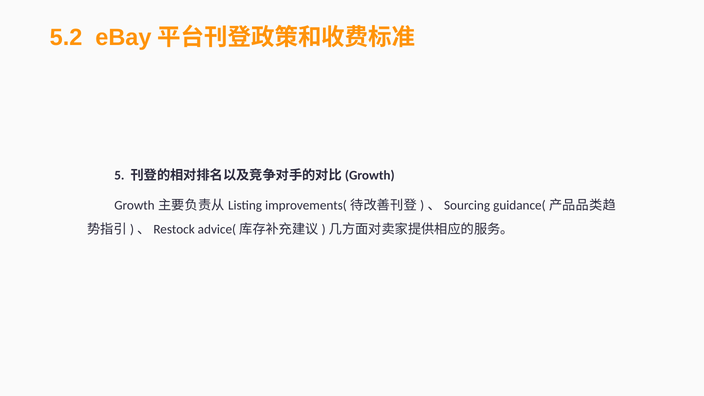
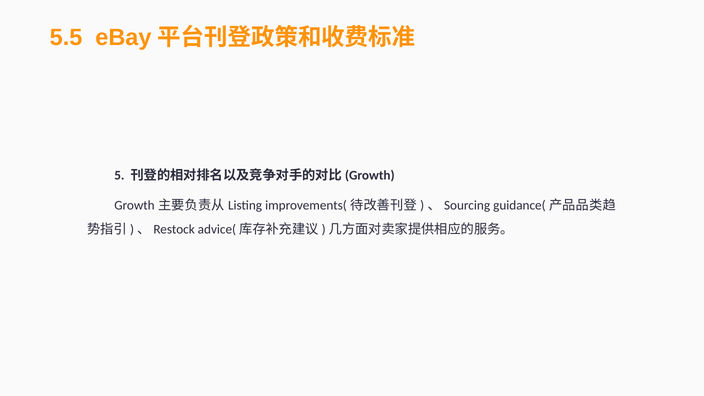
5.2: 5.2 -> 5.5 (66, 38)
